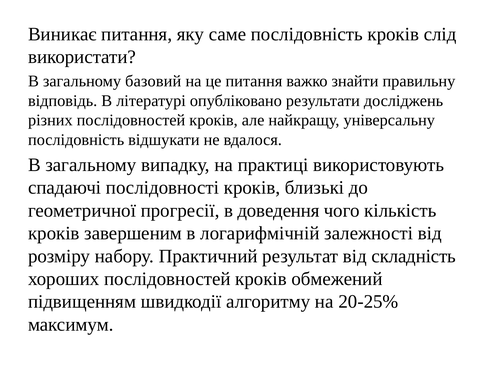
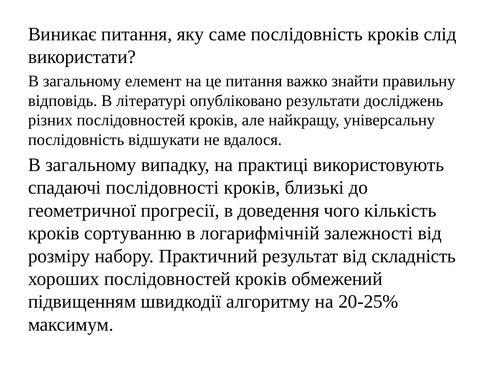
базовий: базовий -> елемент (153, 81)
завершеним: завершеним -> сортуванню (133, 233)
